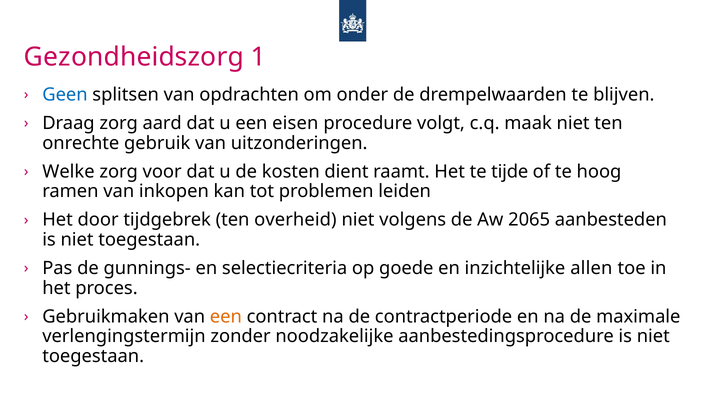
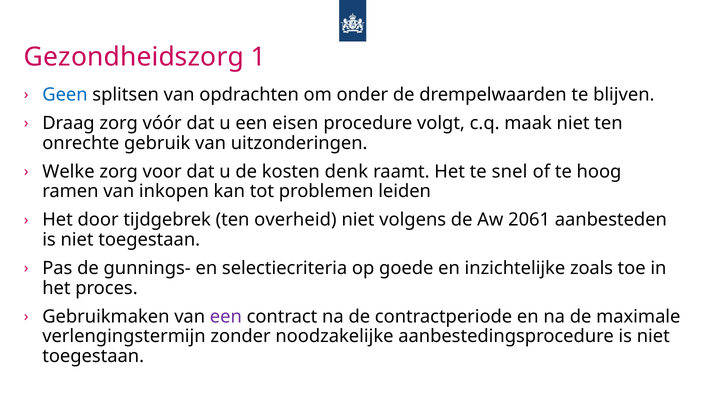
aard: aard -> vóór (162, 123)
dient: dient -> denk (346, 172)
tijde: tijde -> snel (510, 172)
2065: 2065 -> 2061 (529, 220)
allen: allen -> zoals (592, 269)
een colour: orange -> purple (226, 317)
